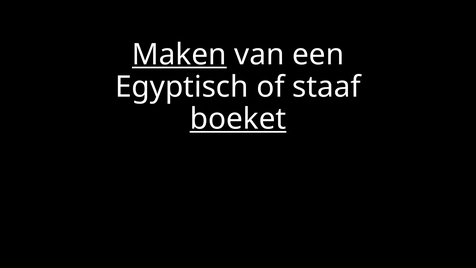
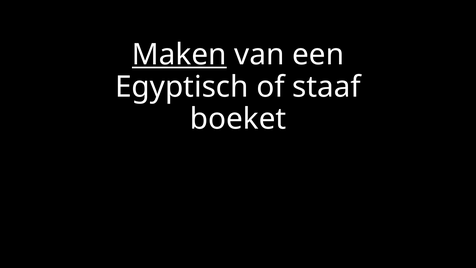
boeket underline: present -> none (238, 119)
